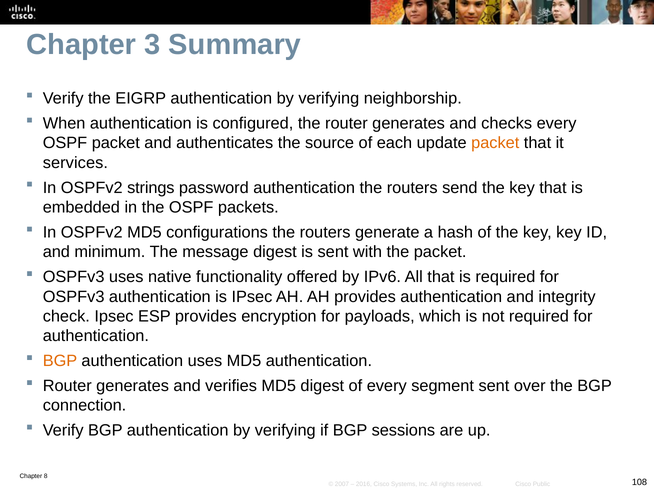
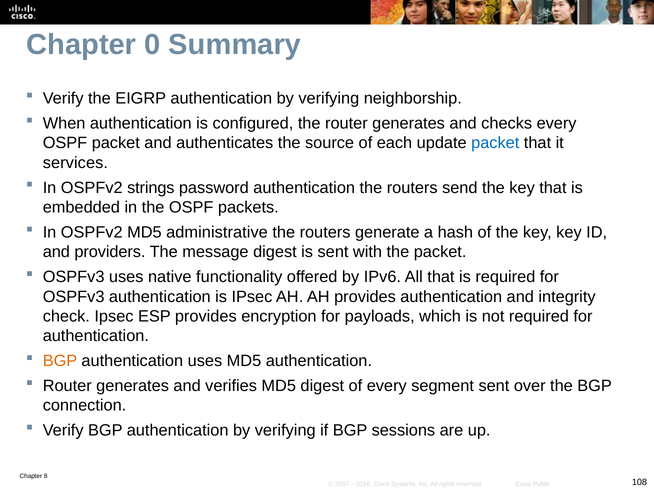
3: 3 -> 0 (152, 45)
packet colour: orange -> blue (495, 143)
configurations: configurations -> administrative (217, 233)
minimum: minimum -> providers (110, 252)
